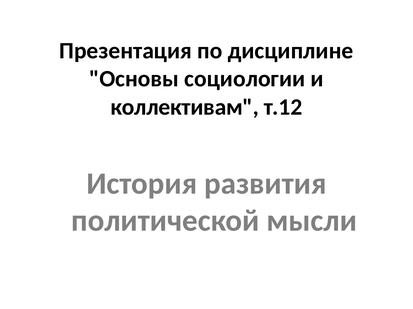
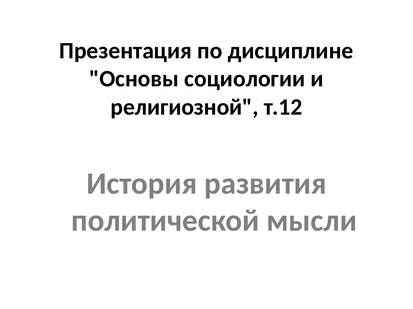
коллективам: коллективам -> религиозной (185, 107)
